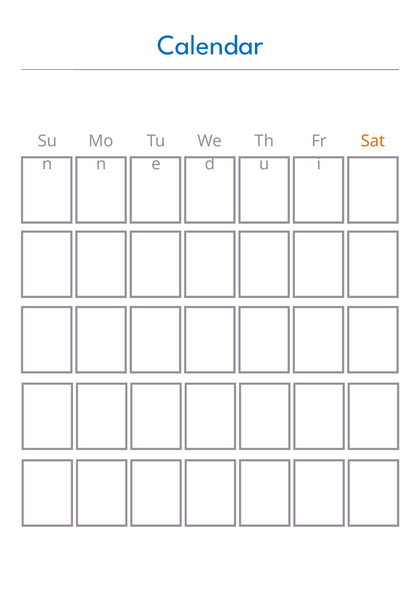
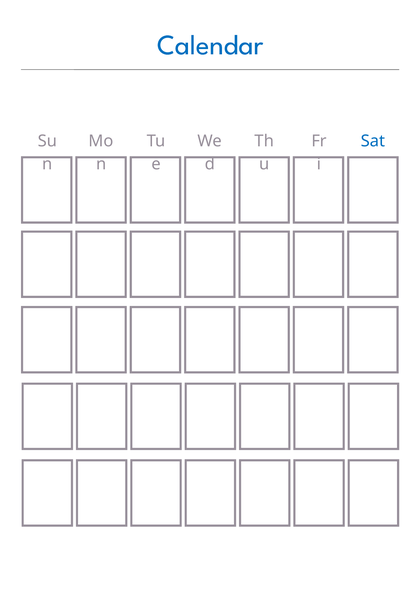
Sat colour: orange -> blue (373, 141)
